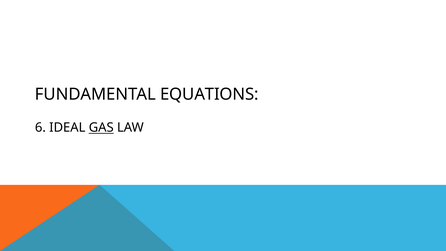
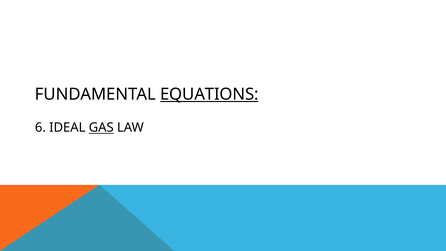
EQUATIONS underline: none -> present (209, 94)
